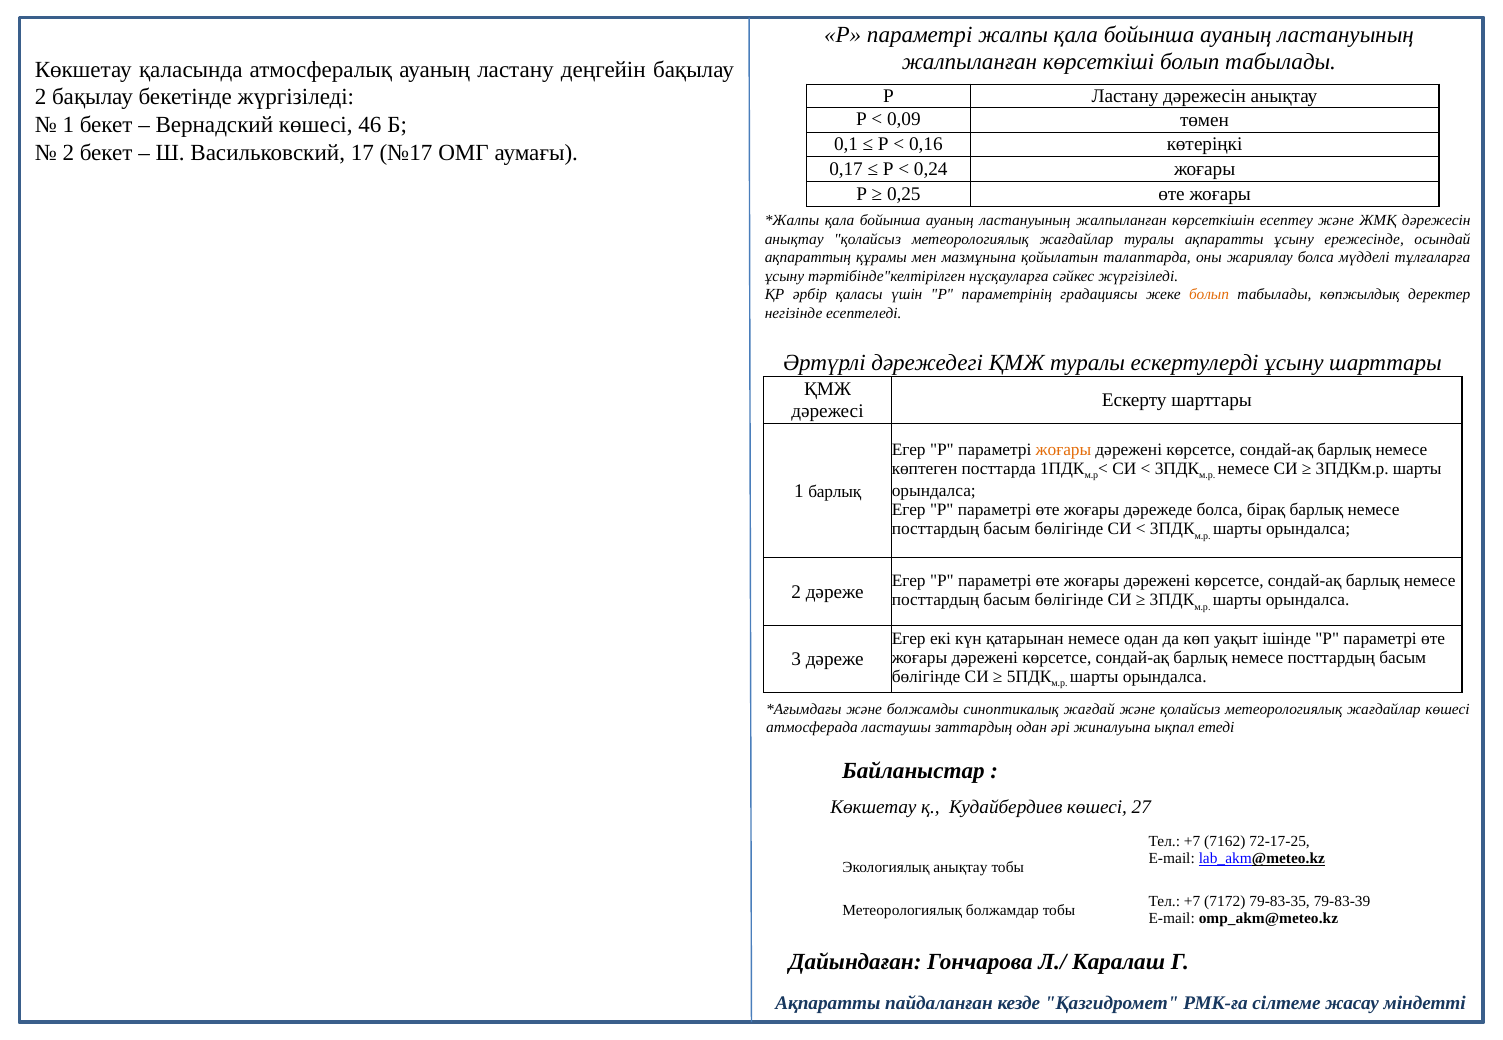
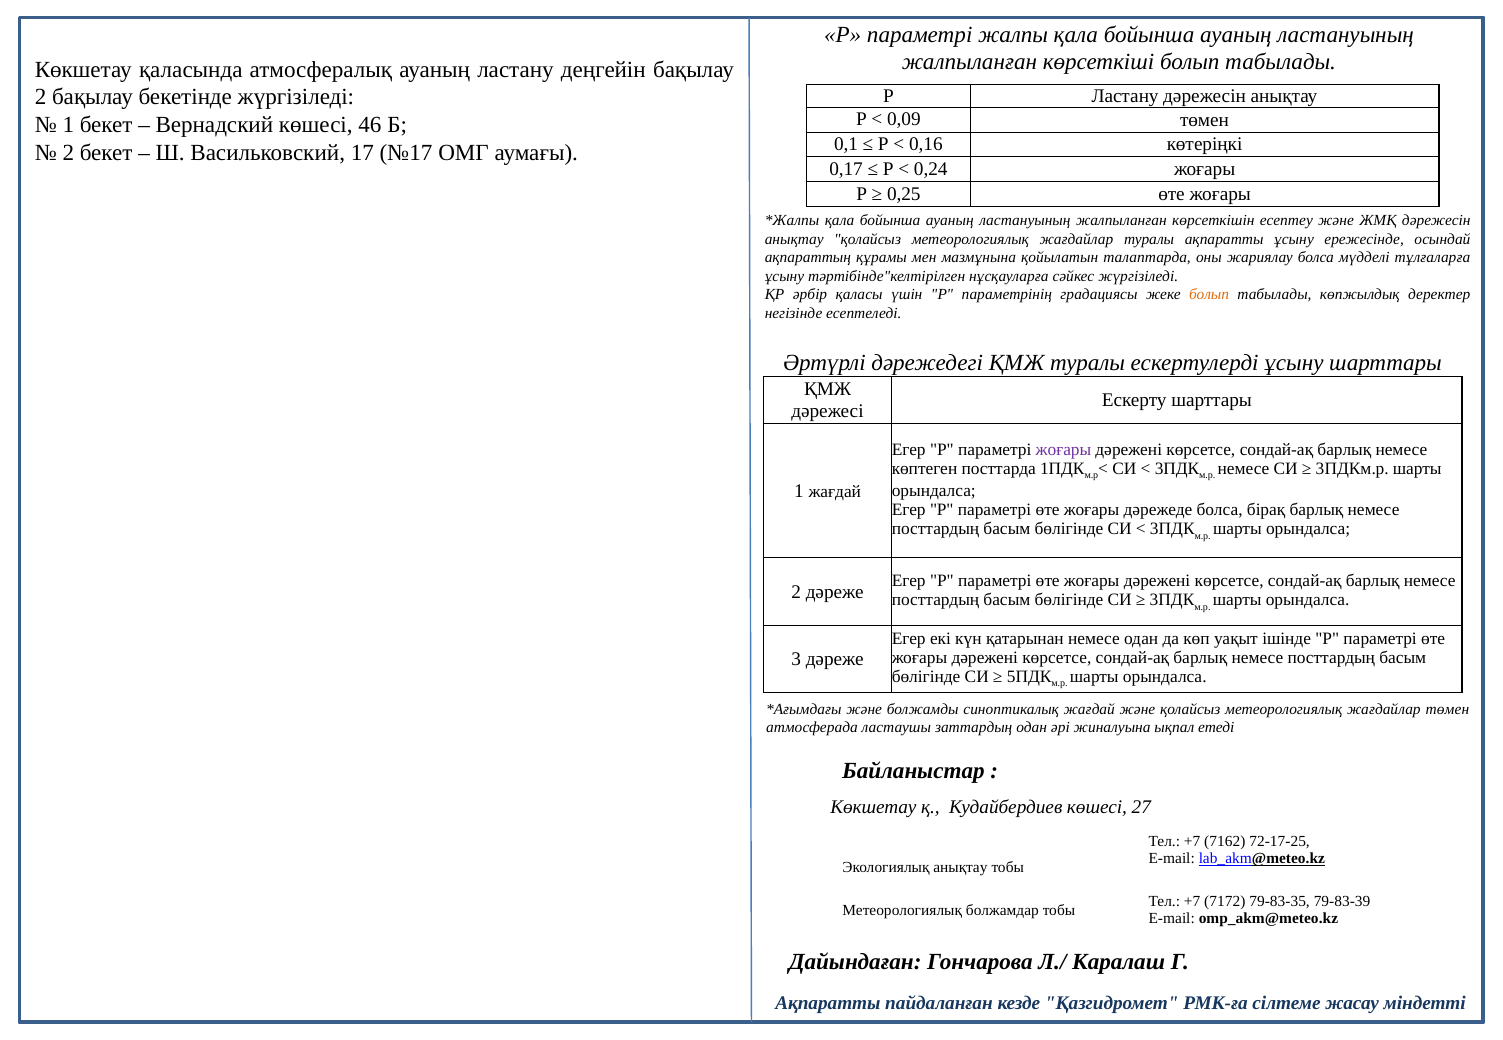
жоғары colour: orange -> purple (1063, 450)
1 барлық: барлық -> жағдай (835, 492)
жағдайлар көшесі: көшесі -> төмен (1447, 709)
